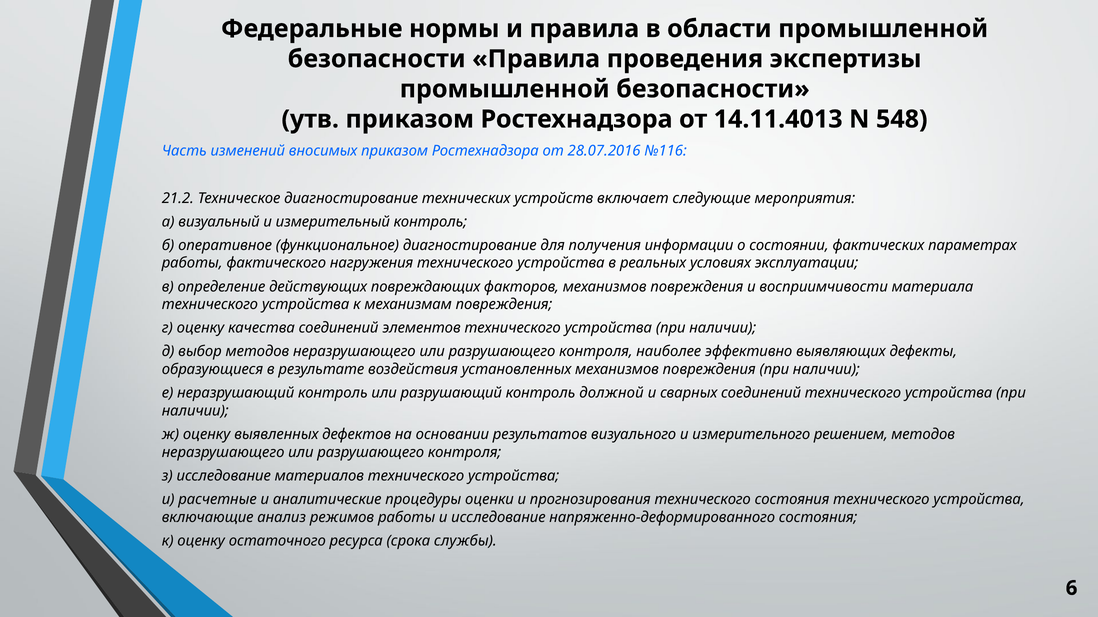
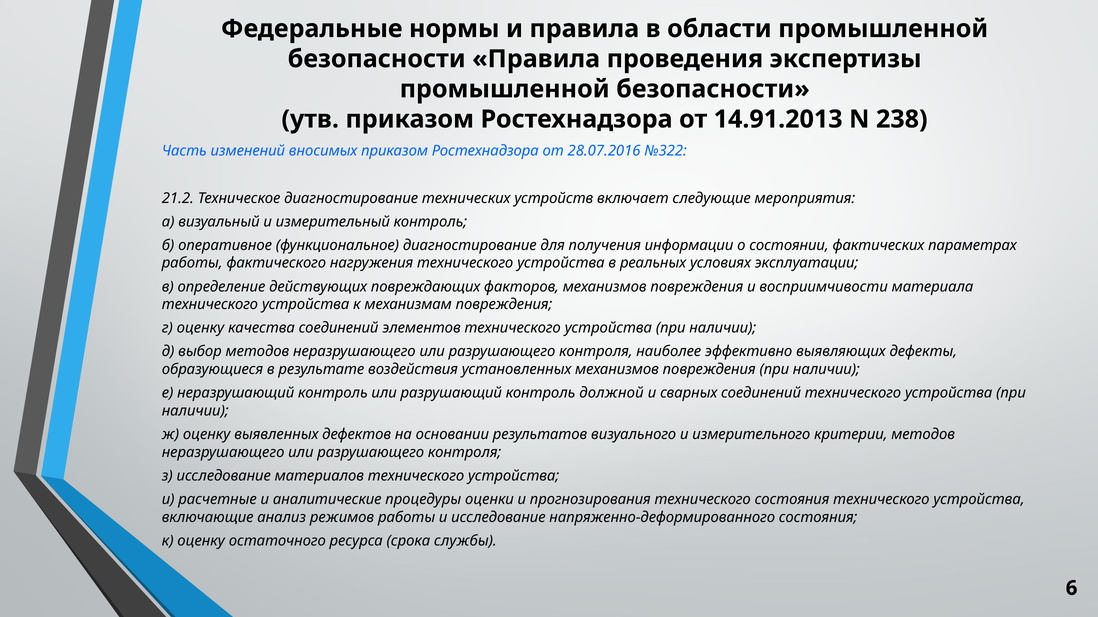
14.11.4013: 14.11.4013 -> 14.91.2013 (778, 119)
548: 548 -> 238 (902, 119)
№116: №116 -> №322 (666, 151)
решением: решением -> критерии (851, 435)
